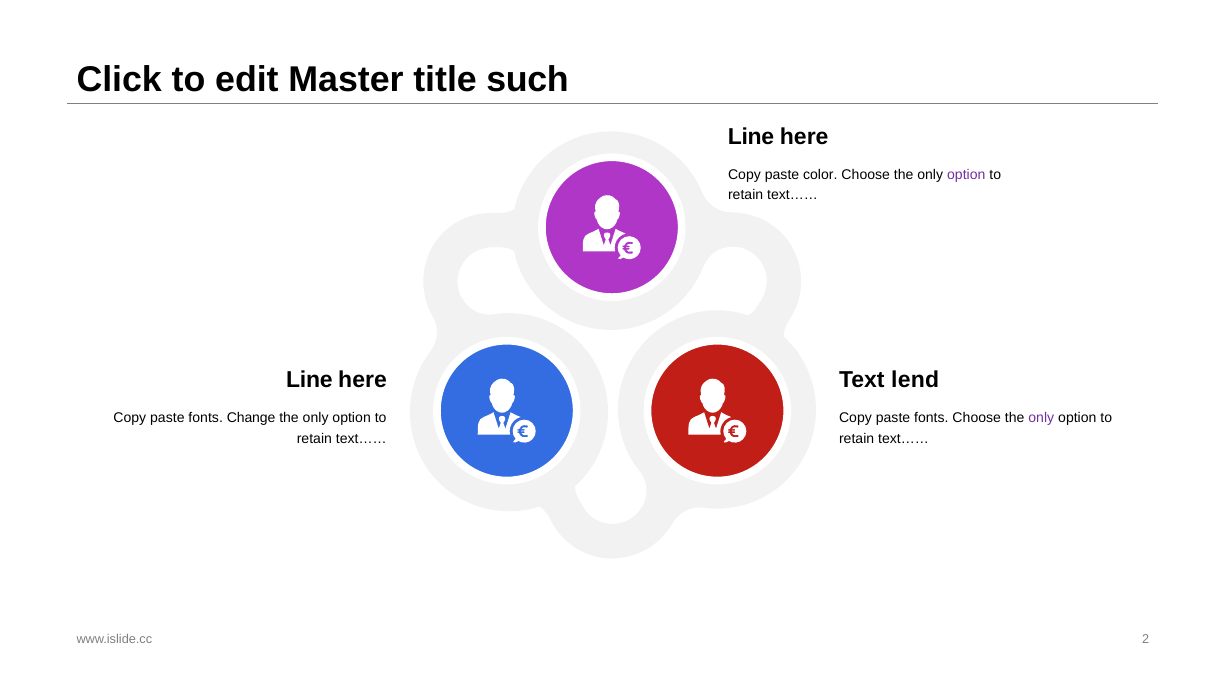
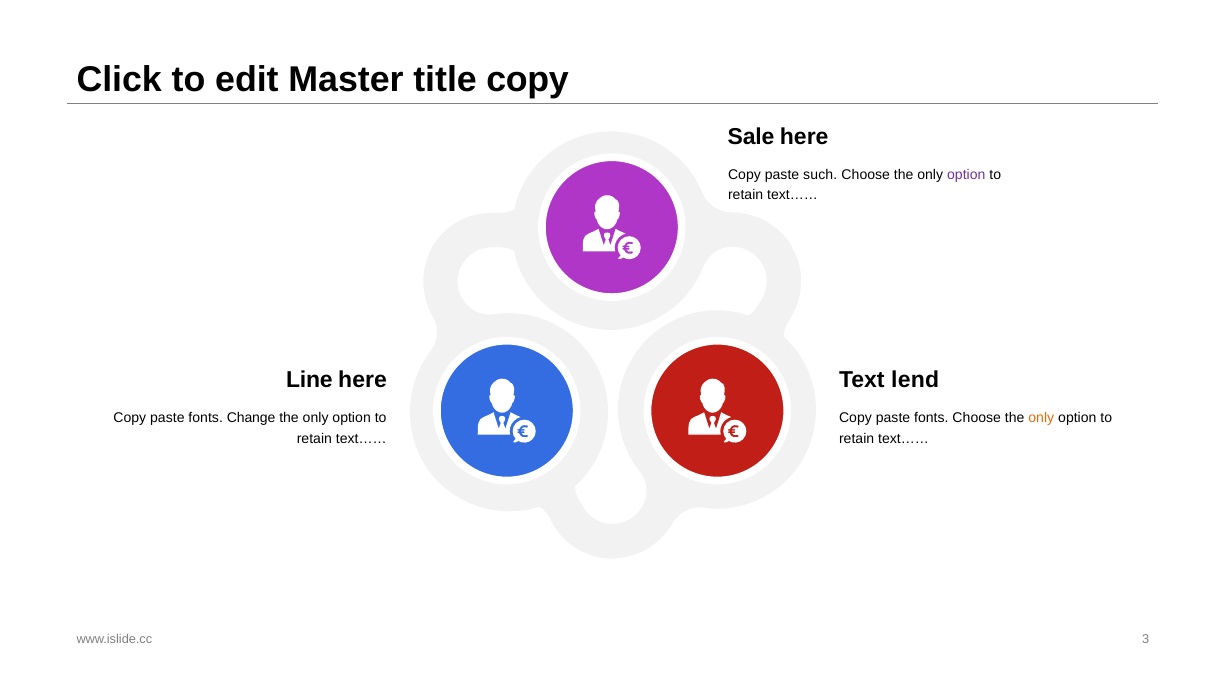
title such: such -> copy (527, 79)
Line: Line -> Sale (751, 137)
color: color -> such (820, 175)
only colour: purple -> orange (1041, 418)
2: 2 -> 3 (1146, 639)
